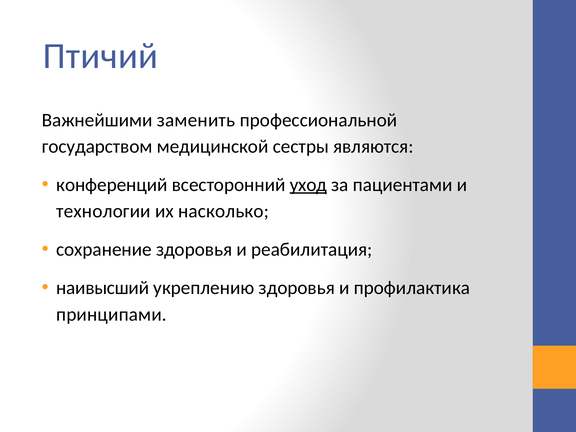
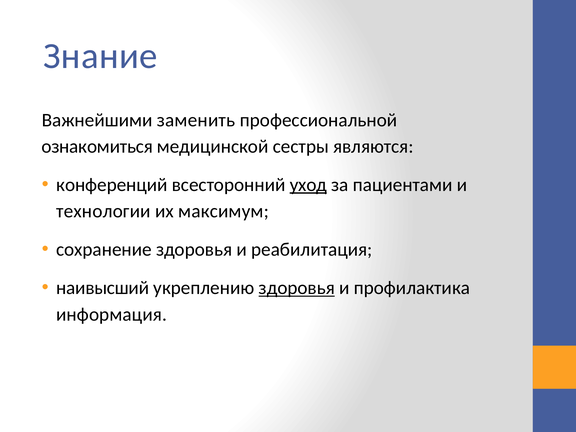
Птичий: Птичий -> Знание (100, 56)
государством: государством -> ознакомиться (97, 146)
насколько: насколько -> максимум (224, 211)
здоровья underline: none -> present (297, 288)
принципами: принципами -> информация (112, 314)
